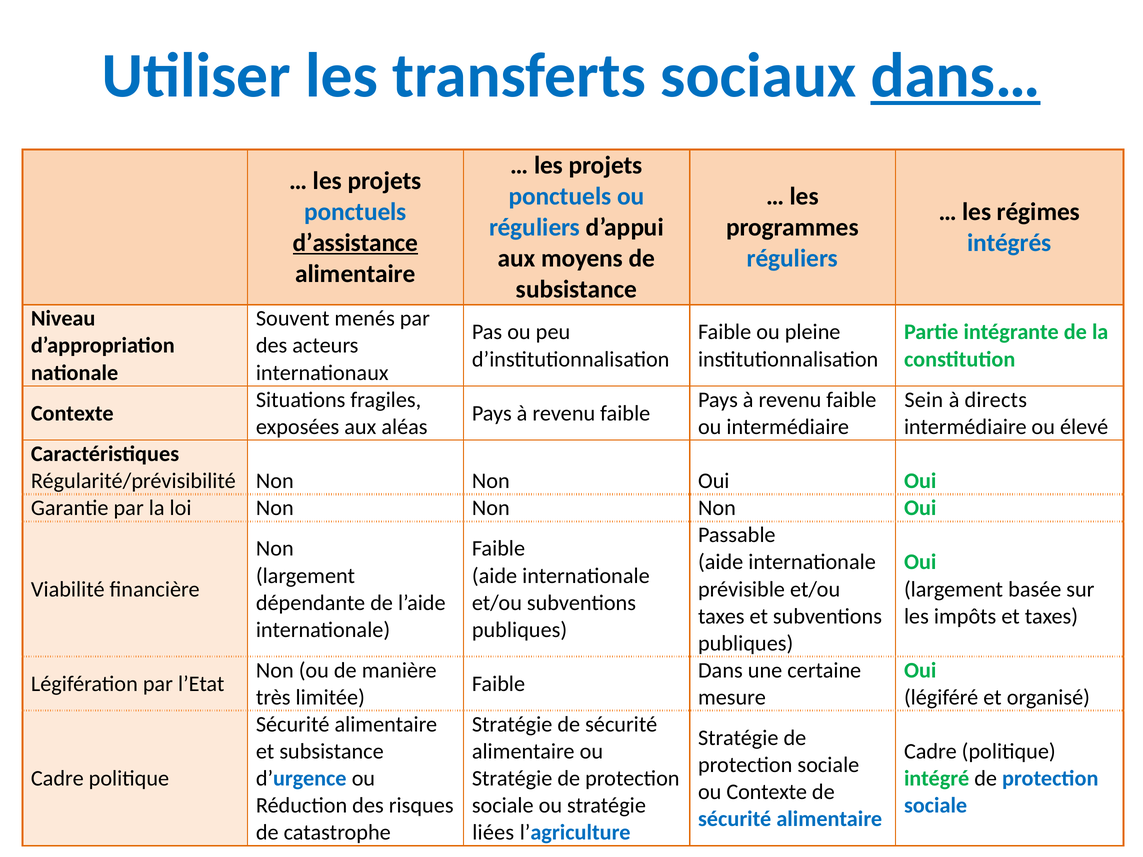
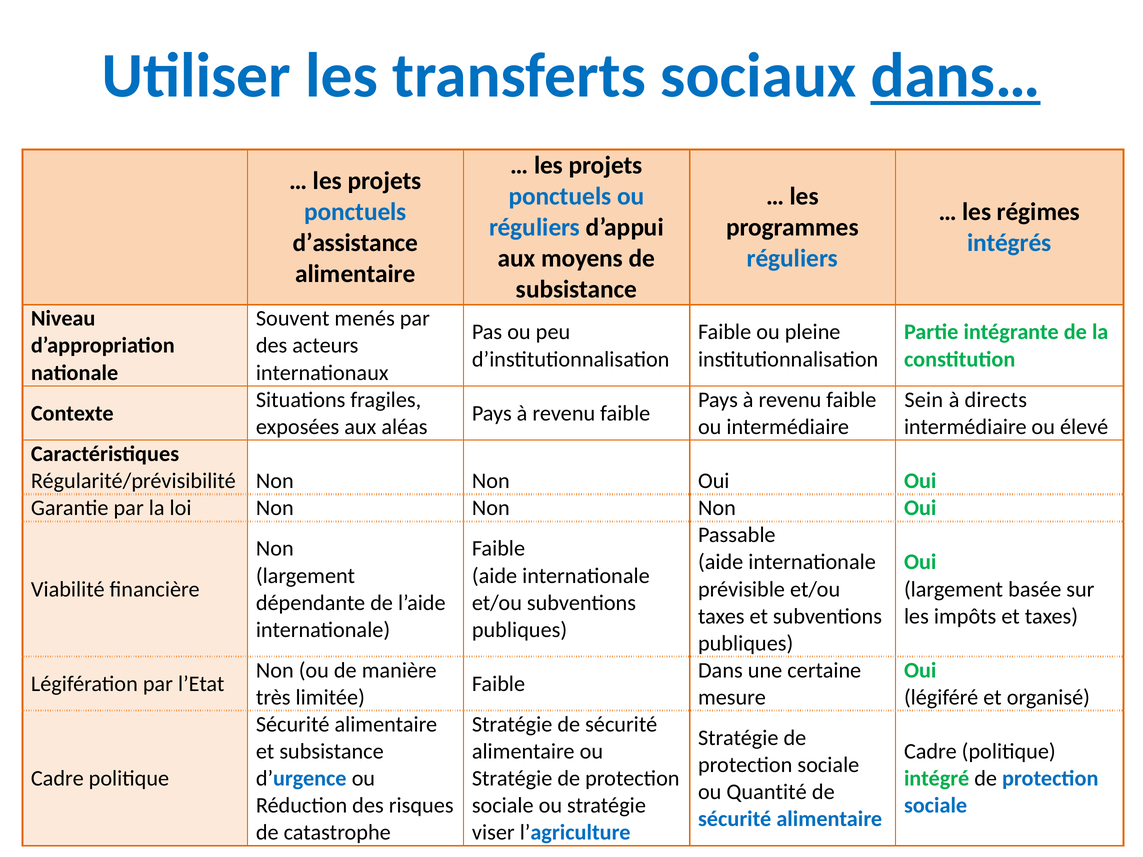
d’assistance underline: present -> none (356, 243)
ou Contexte: Contexte -> Quantité (767, 792)
liées: liées -> viser (493, 833)
